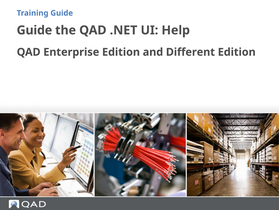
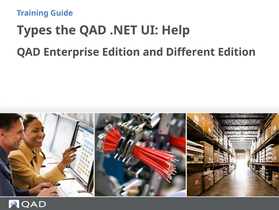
Guide: Guide -> Types (34, 30)
